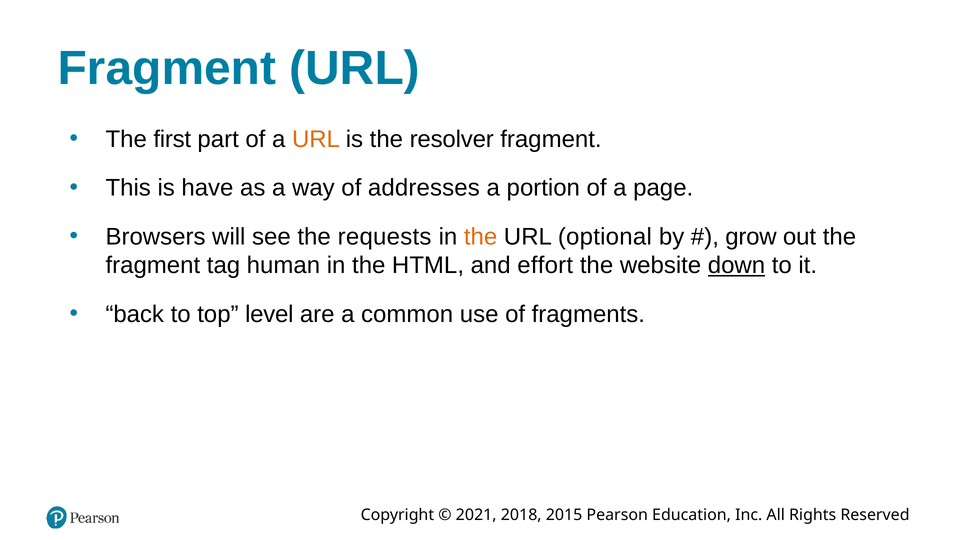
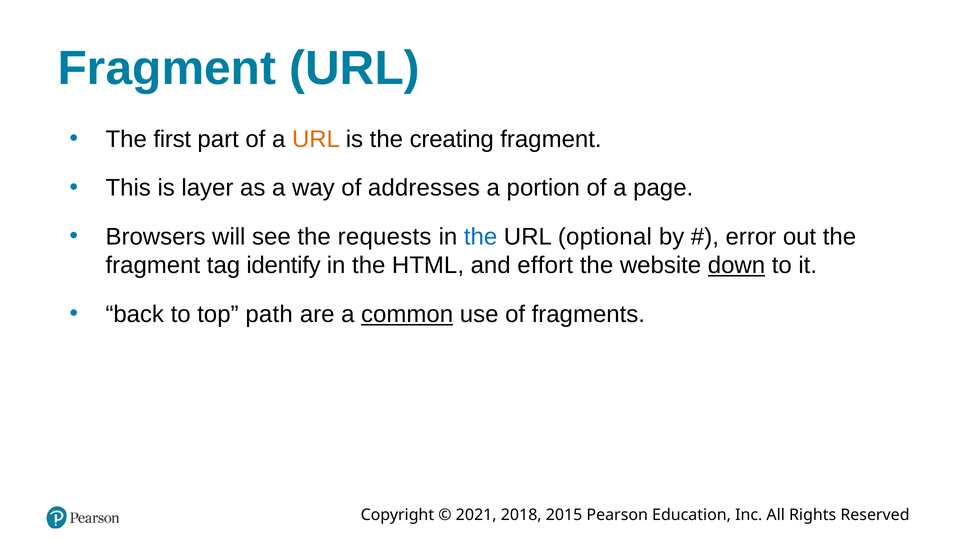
resolver: resolver -> creating (452, 139)
have: have -> layer (207, 188)
the colour: orange -> blue (481, 237)
grow: grow -> error (751, 237)
human: human -> identify (284, 266)
level: level -> path (269, 314)
common underline: none -> present (407, 314)
